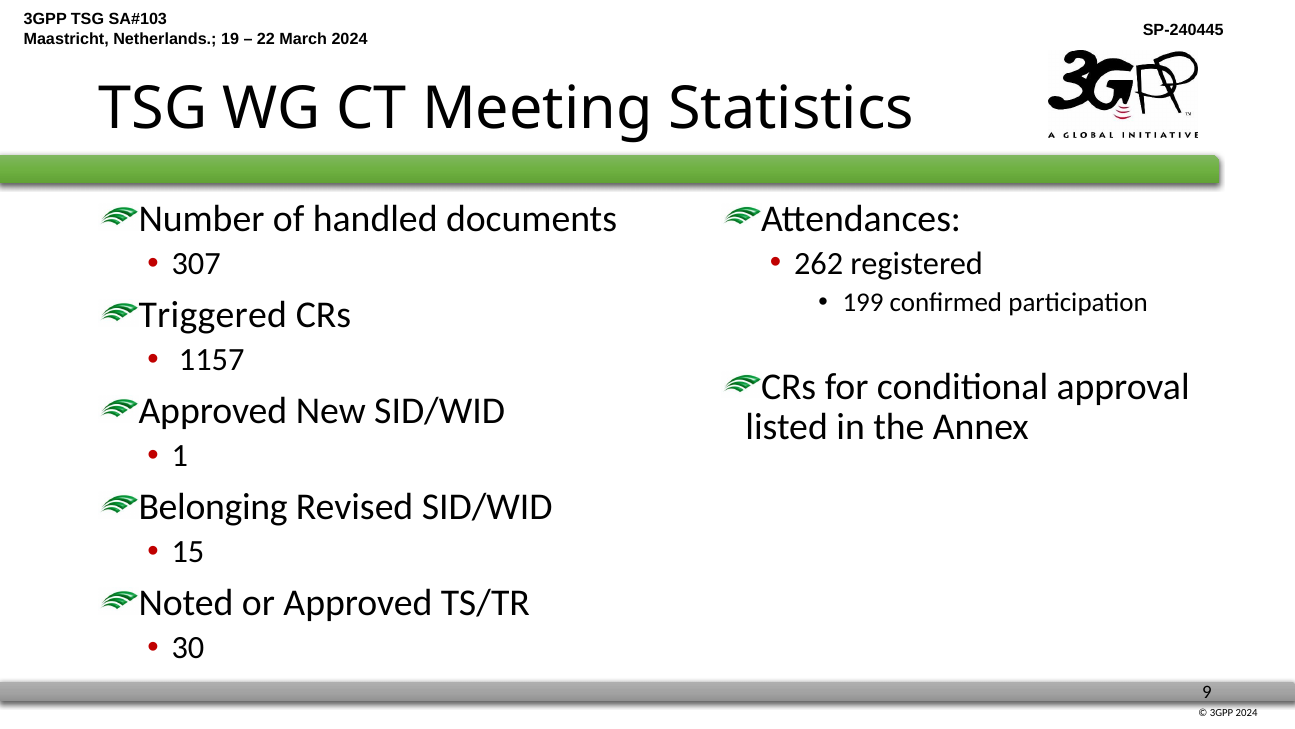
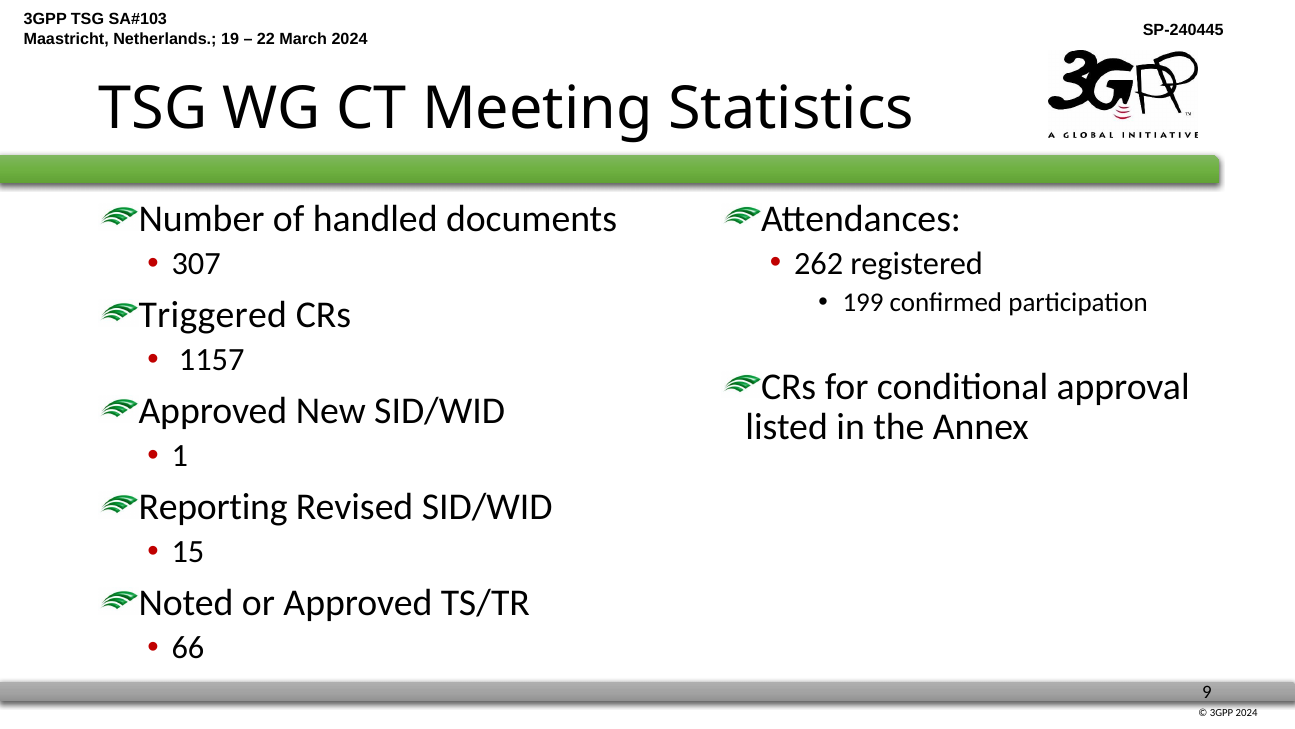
Belonging: Belonging -> Reporting (213, 507)
30: 30 -> 66 (188, 648)
